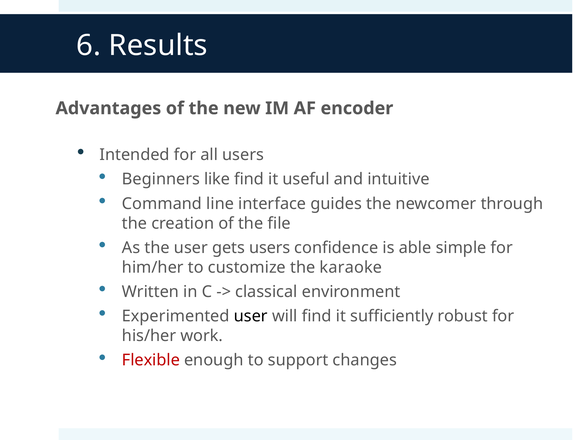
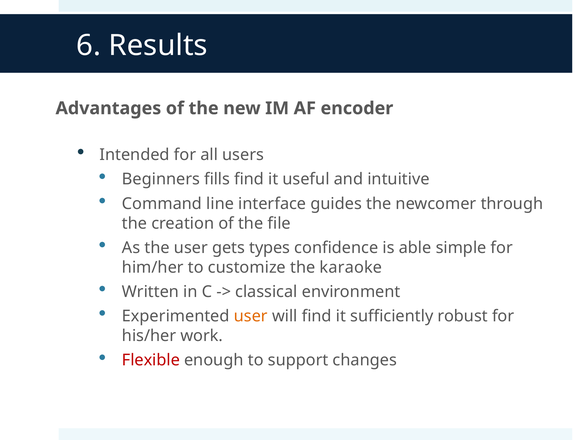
like: like -> fills (217, 179)
gets users: users -> types (270, 248)
user colour: black -> orange (251, 316)
